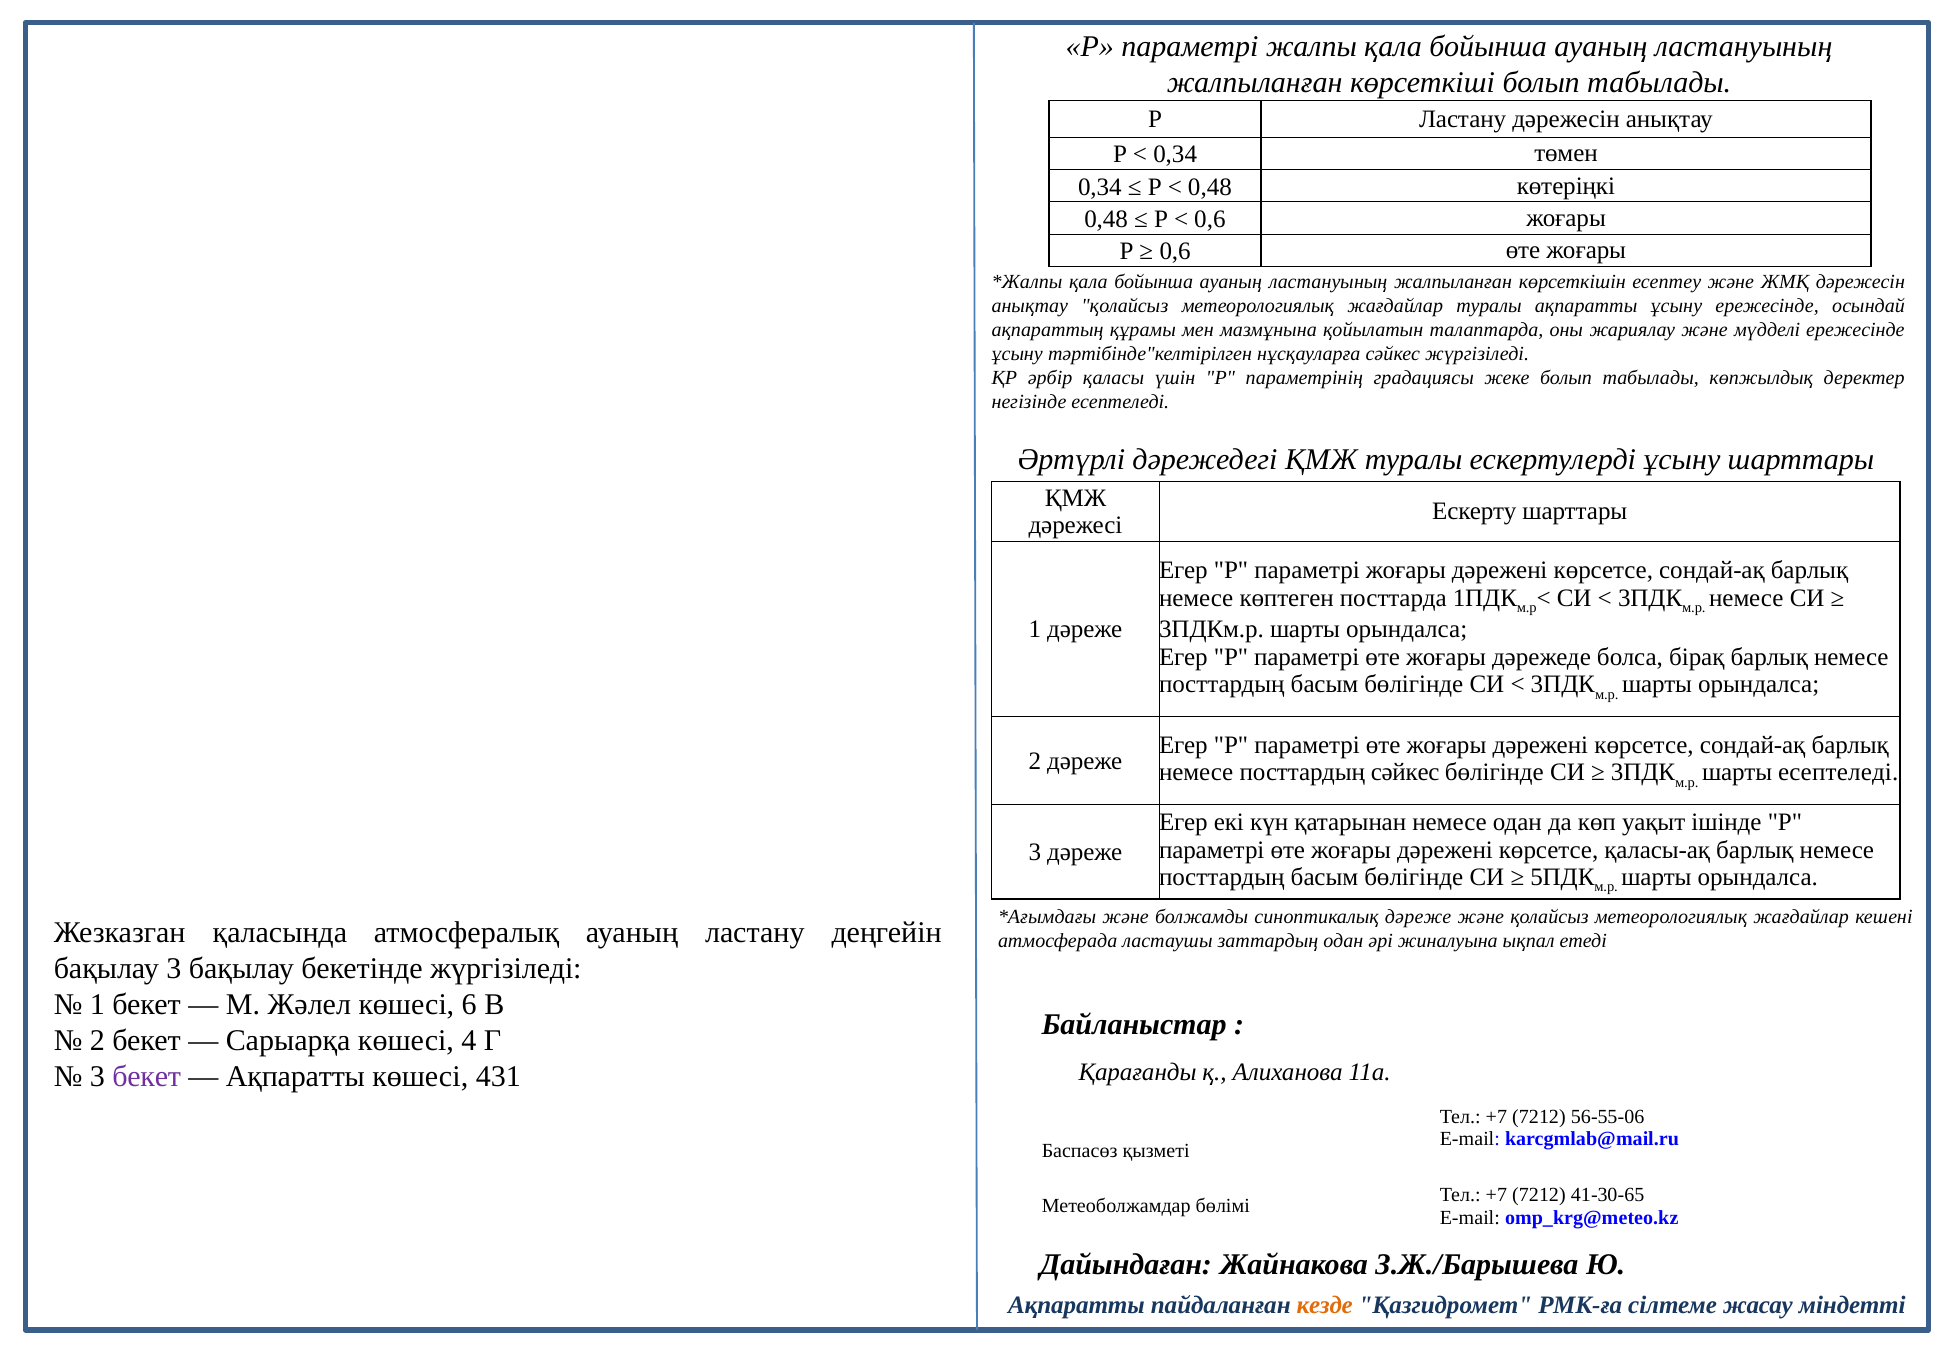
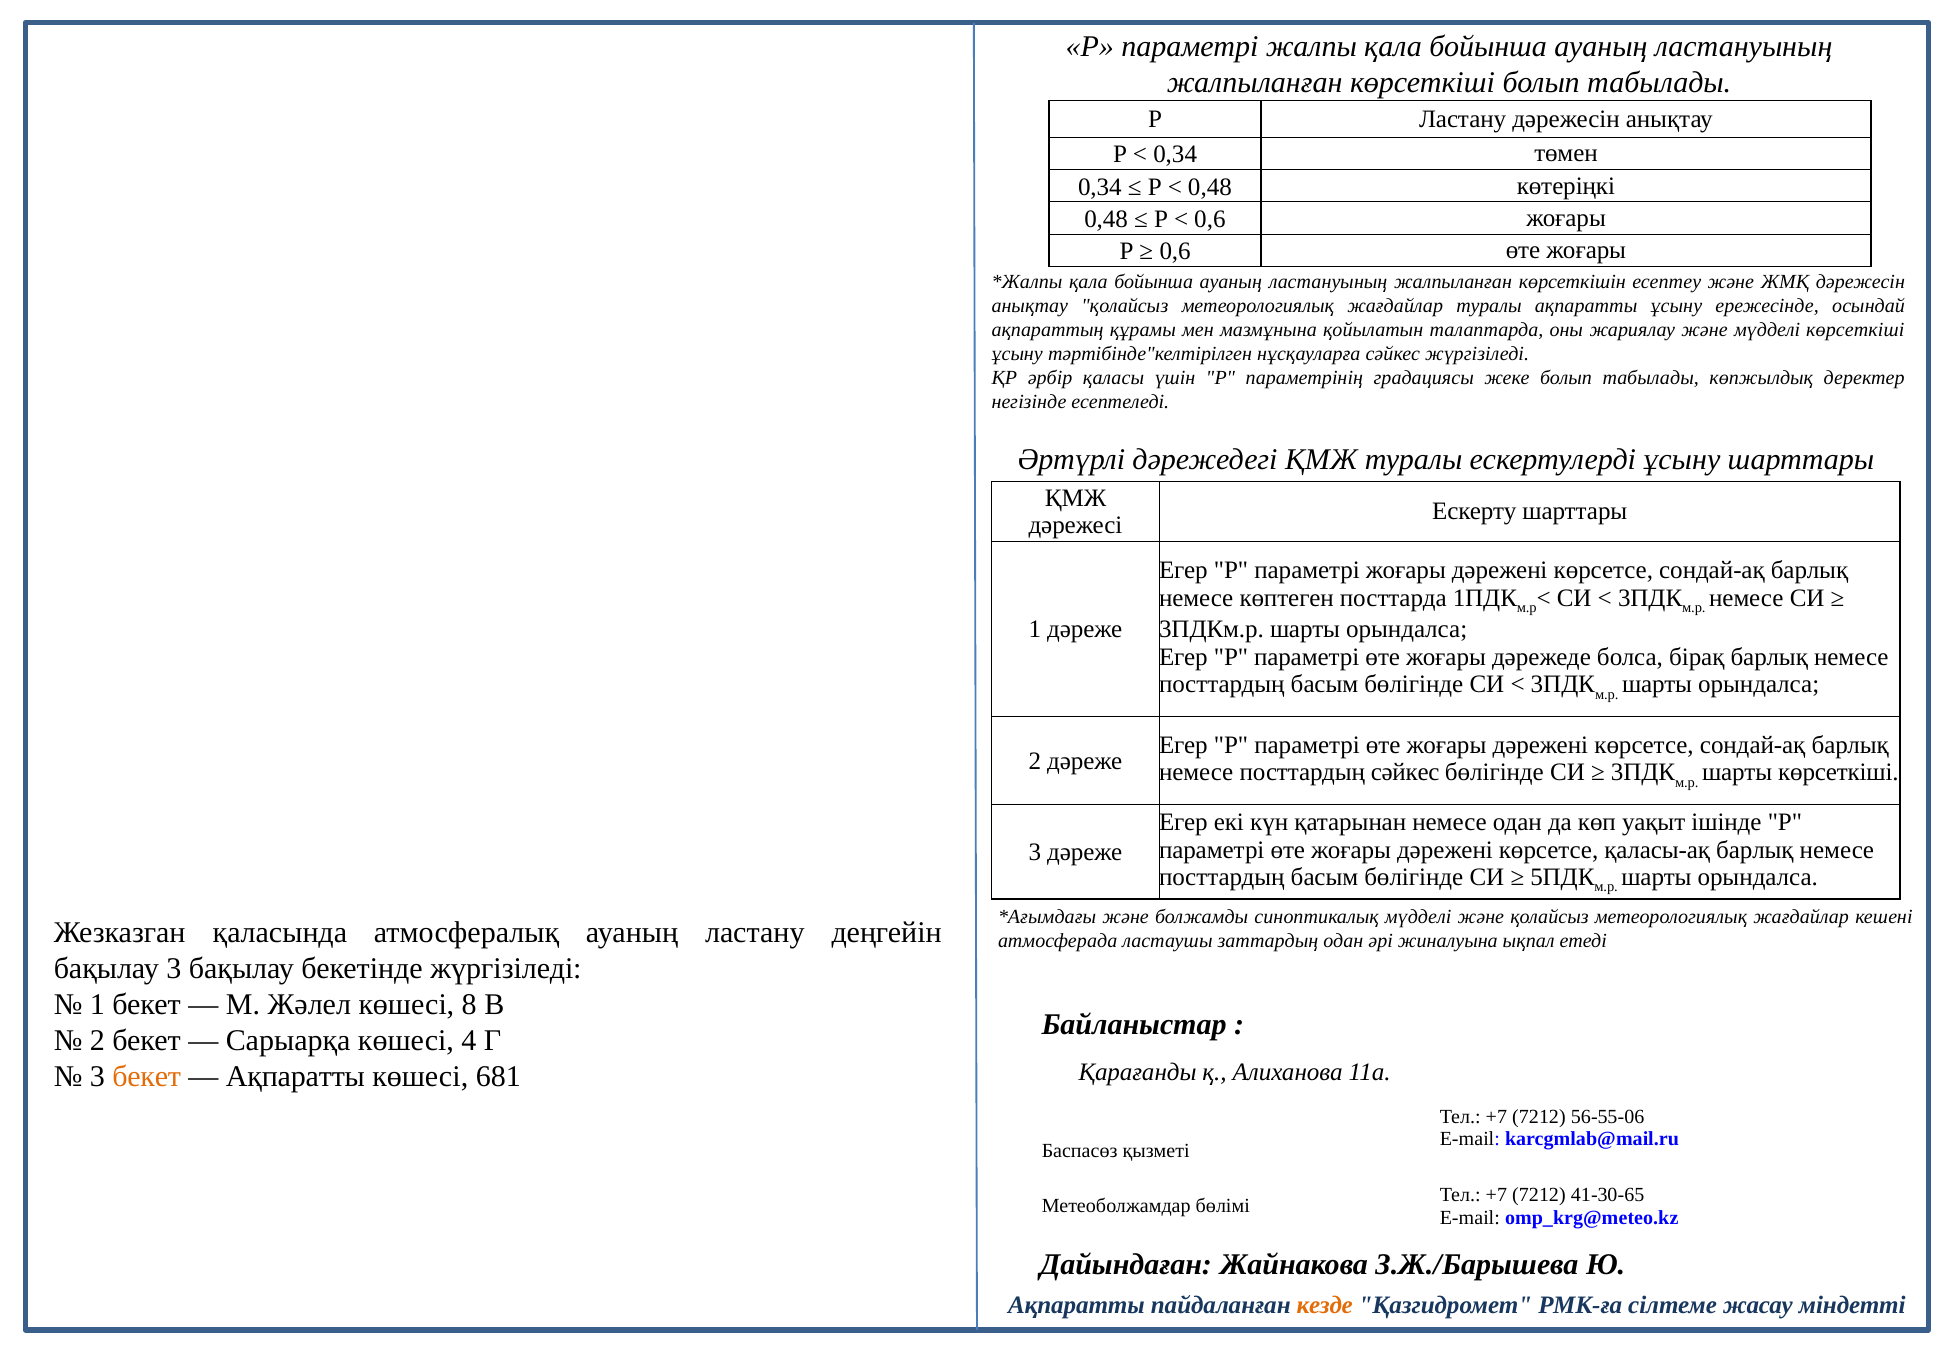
мүдделі ережесінде: ережесінде -> көрсеткіші (1855, 330)
шарты есептеледі: есептеледі -> көрсеткіші (1838, 772)
синоптикалық дәреже: дәреже -> мүдделі (1418, 916)
6: 6 -> 8 (469, 1005)
бекет colour: purple -> orange (147, 1077)
431: 431 -> 681 (498, 1077)
